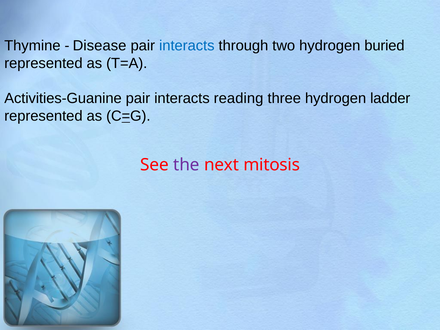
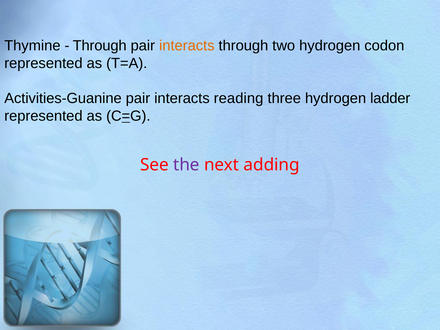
Disease: Disease -> Through (100, 46)
interacts colour: blue -> orange (187, 46)
buried: buried -> codon (384, 46)
mitosis: mitosis -> adding (272, 165)
